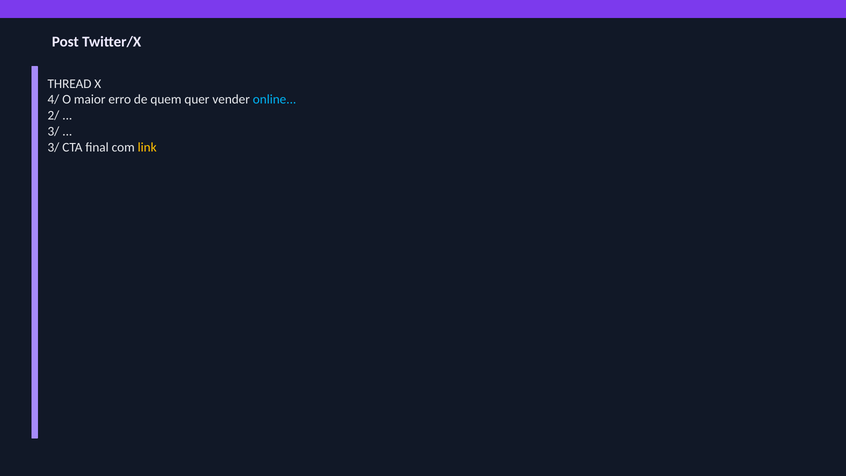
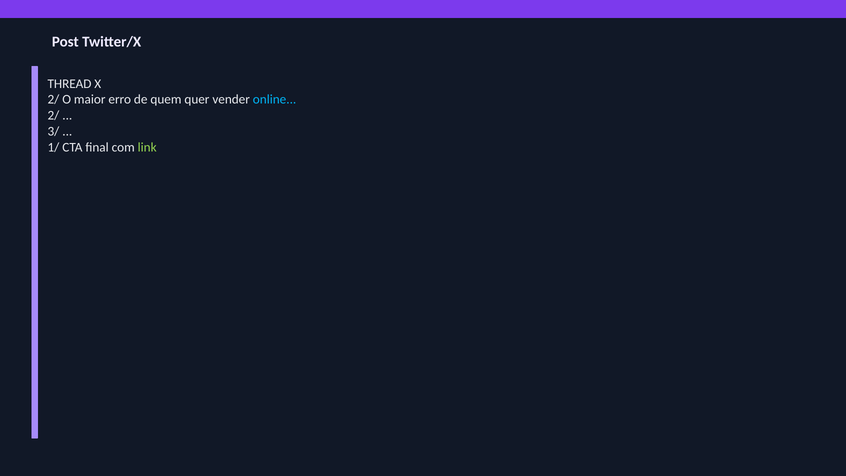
4/: 4/ -> 2/ (53, 100)
3/: 3/ -> 1/ (53, 147)
link colour: yellow -> light green (147, 147)
